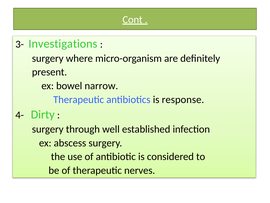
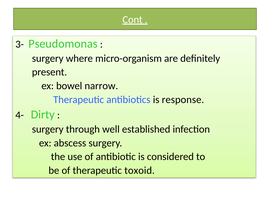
Investigations: Investigations -> Pseudomonas (63, 44)
nerves: nerves -> toxoid (140, 170)
